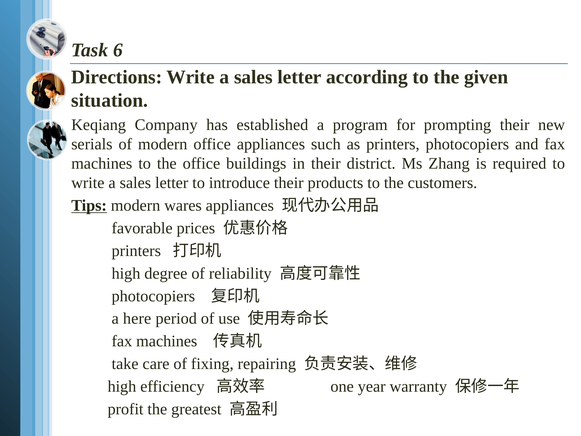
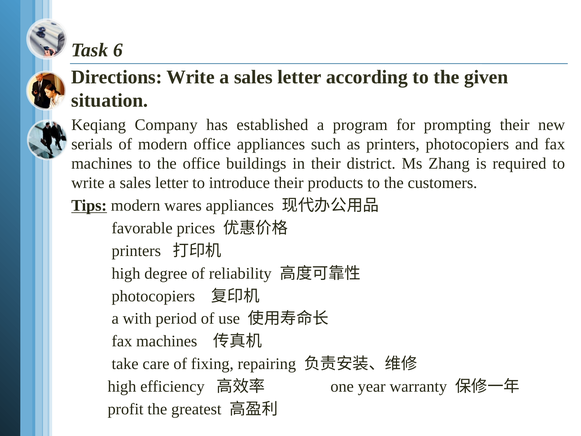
here: here -> with (137, 318)
